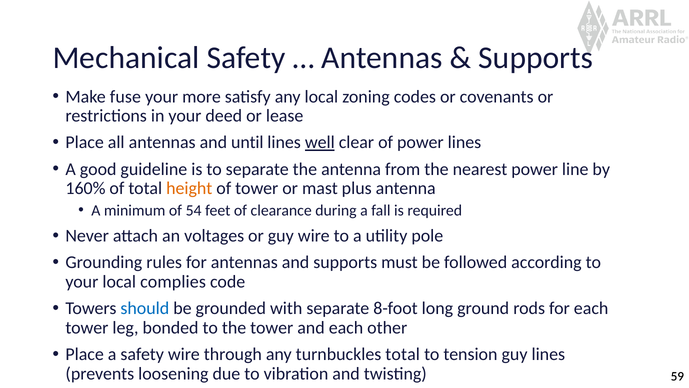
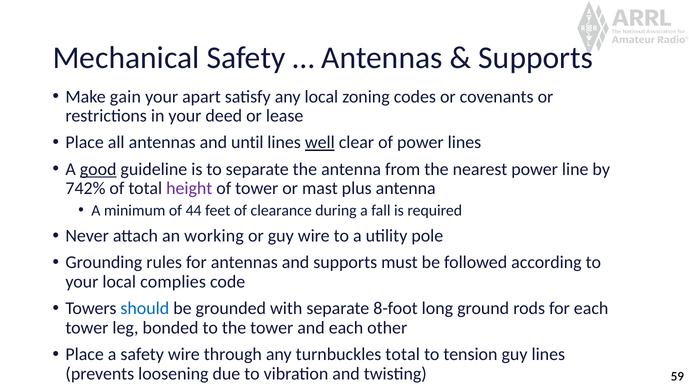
fuse: fuse -> gain (125, 96)
more: more -> apart (202, 96)
good underline: none -> present (98, 169)
160%: 160% -> 742% (85, 188)
height colour: orange -> purple (189, 188)
54: 54 -> 44 (194, 210)
voltages: voltages -> working (214, 235)
